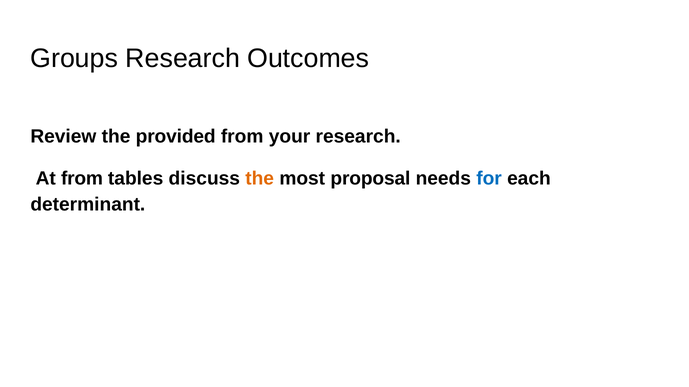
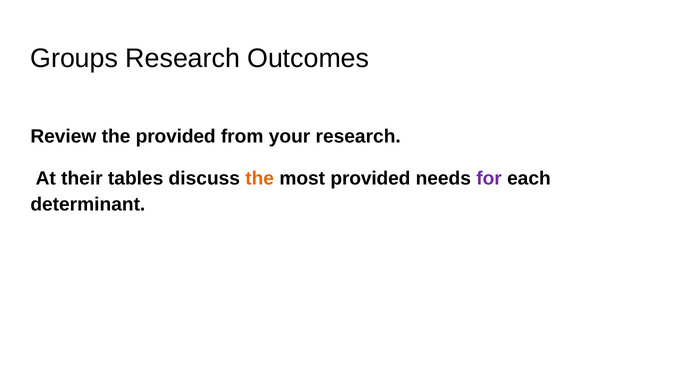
At from: from -> their (82, 179)
most proposal: proposal -> provided (370, 179)
for colour: blue -> purple (489, 179)
